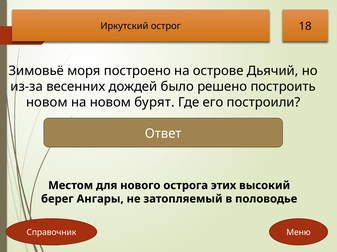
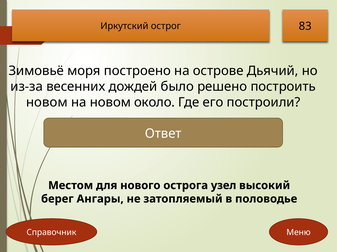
18: 18 -> 83 (305, 26)
бурят: бурят -> около (155, 103)
этих: этих -> узел (224, 186)
